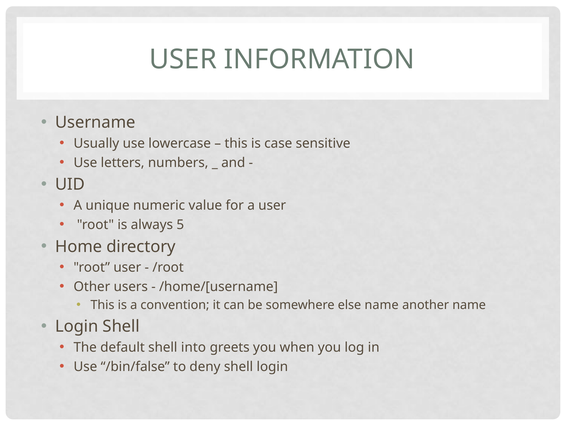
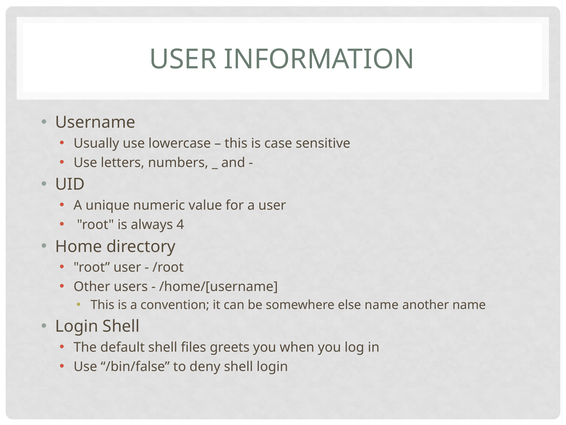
5: 5 -> 4 (180, 224)
into: into -> files (194, 347)
